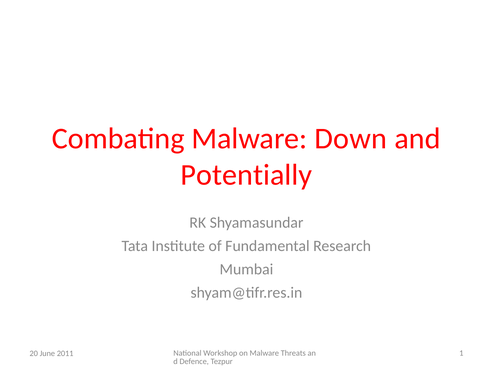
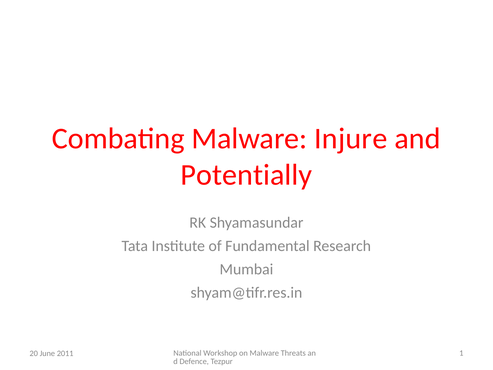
Down: Down -> Injure (351, 139)
